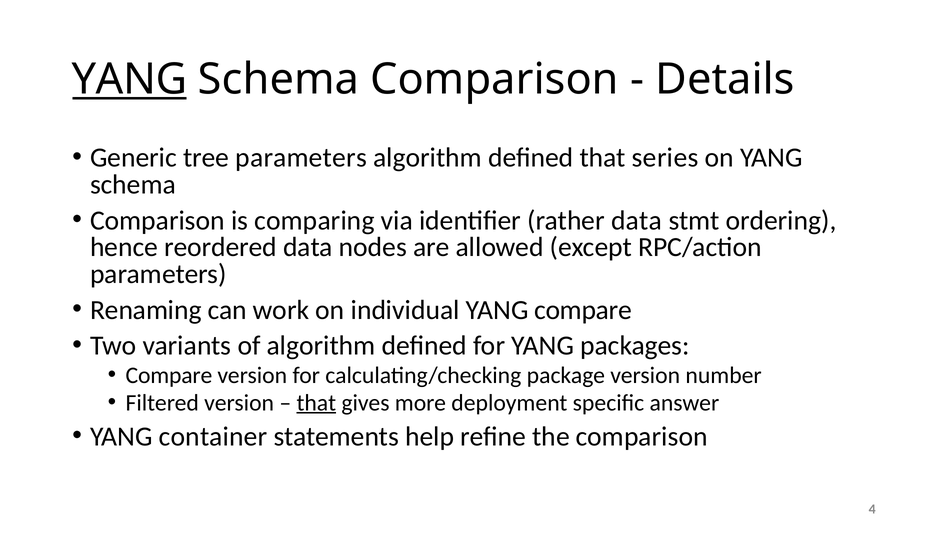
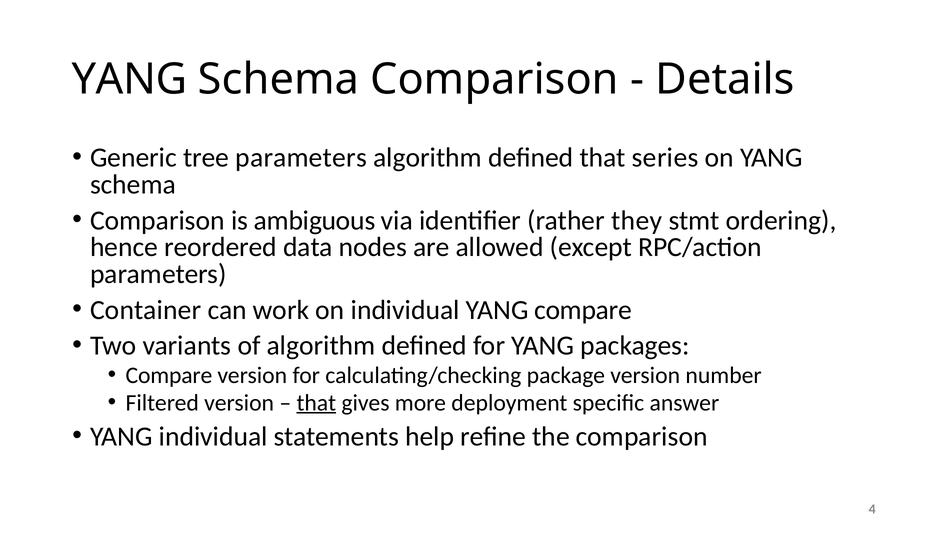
YANG underline: present -> none (130, 80)
comparing: comparing -> ambiguous (315, 221)
rather data: data -> they (637, 221)
Renaming: Renaming -> Container (146, 310)
YANG container: container -> individual (213, 437)
